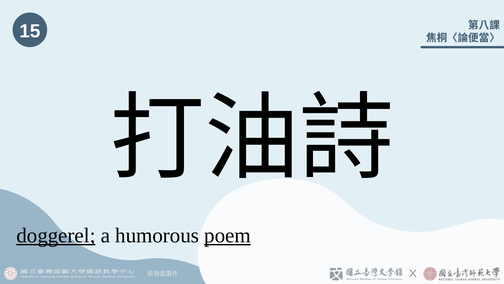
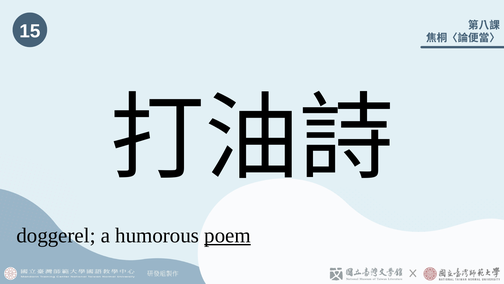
doggerel underline: present -> none (56, 235)
